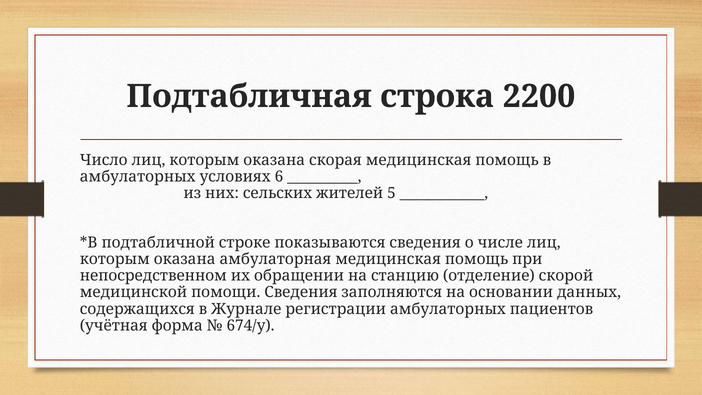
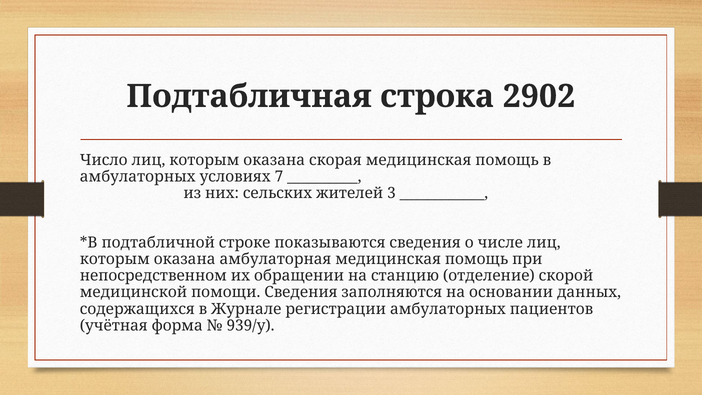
2200: 2200 -> 2902 (539, 96)
6: 6 -> 7 (279, 177)
5: 5 -> 3 (391, 193)
674/у: 674/у -> 939/у (251, 325)
